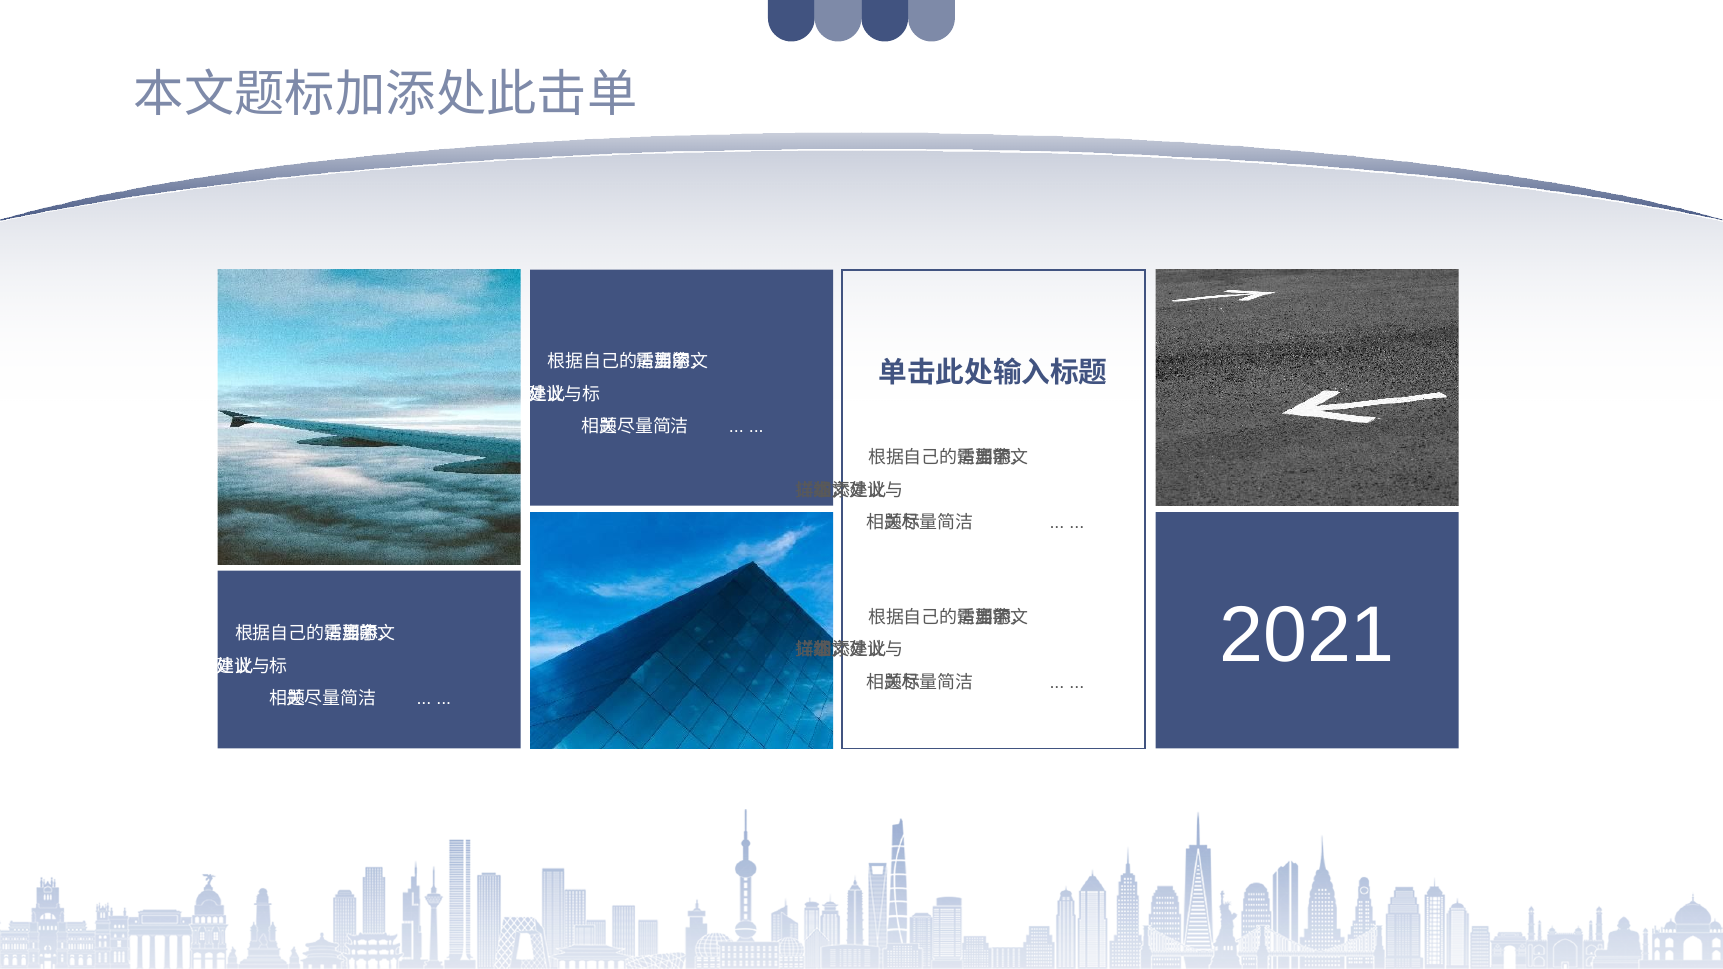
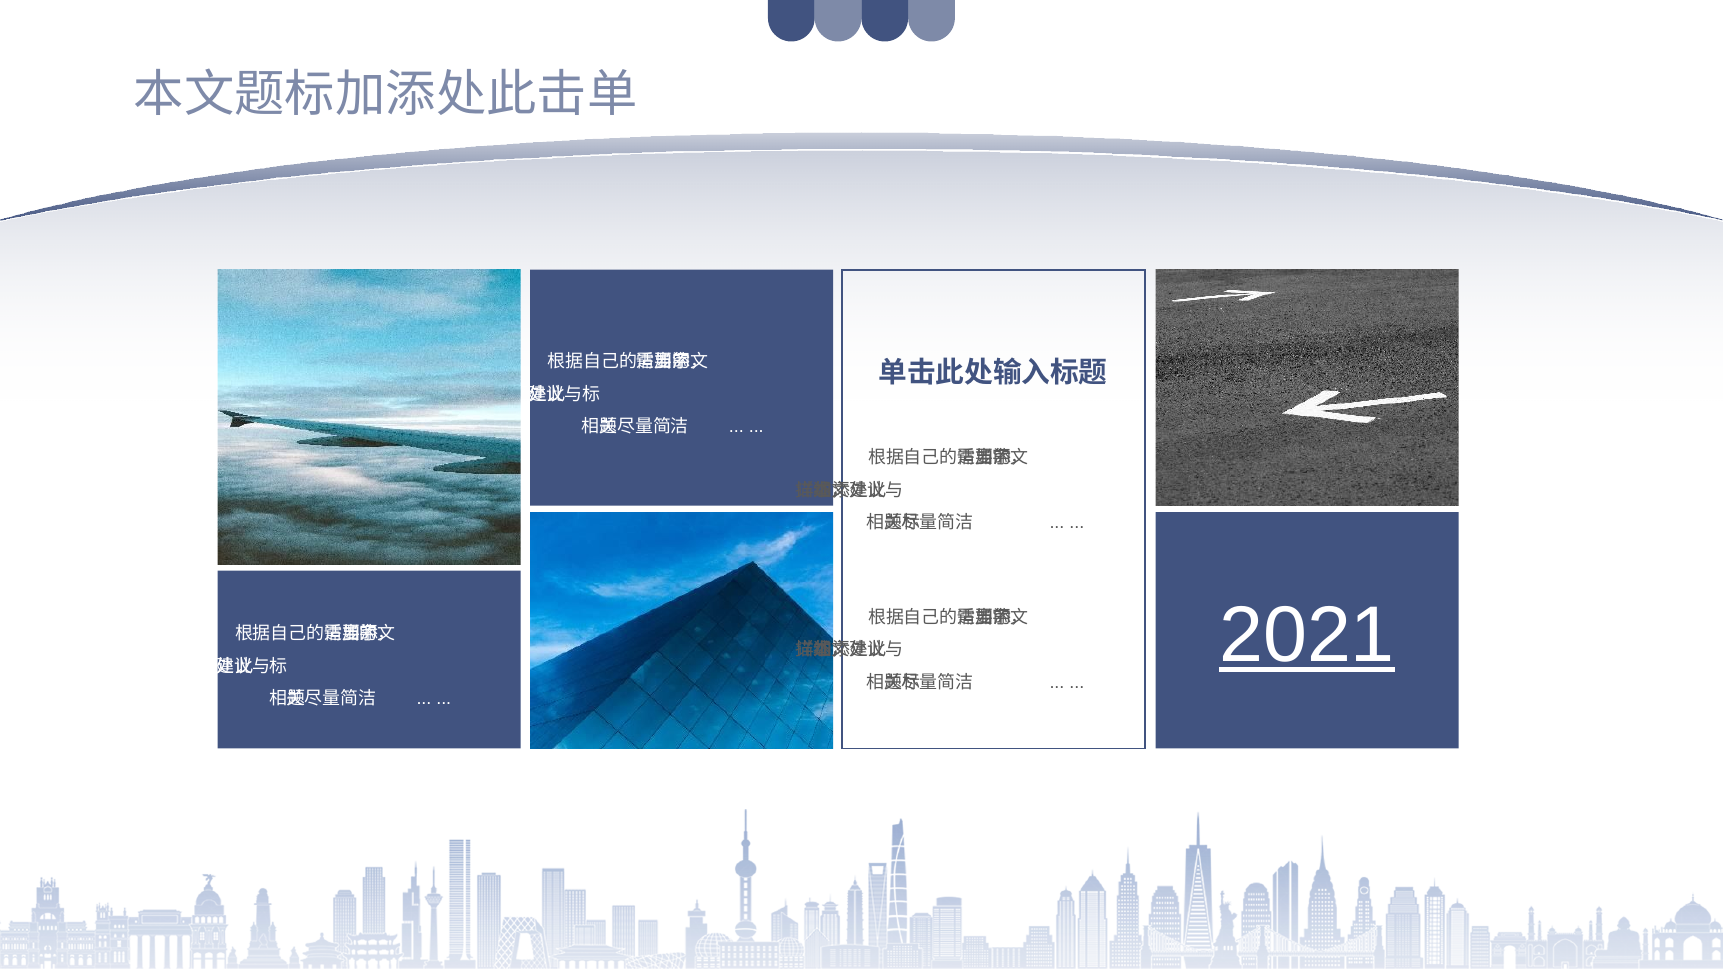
2021 underline: none -> present (1307, 636)
